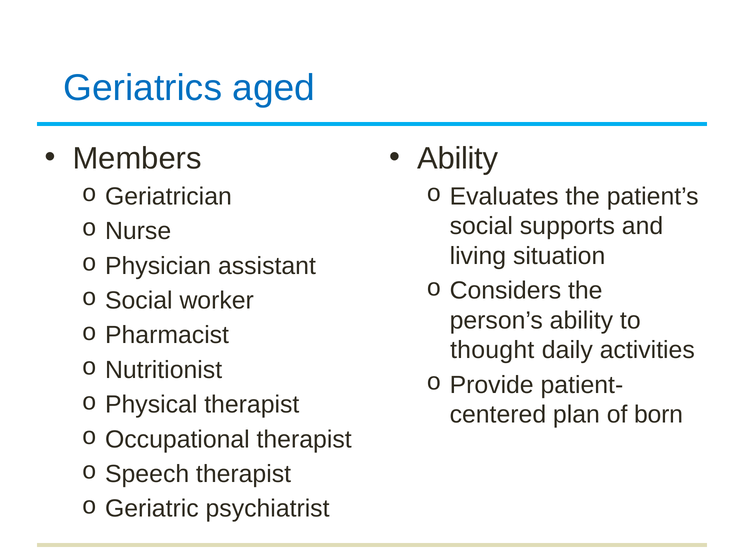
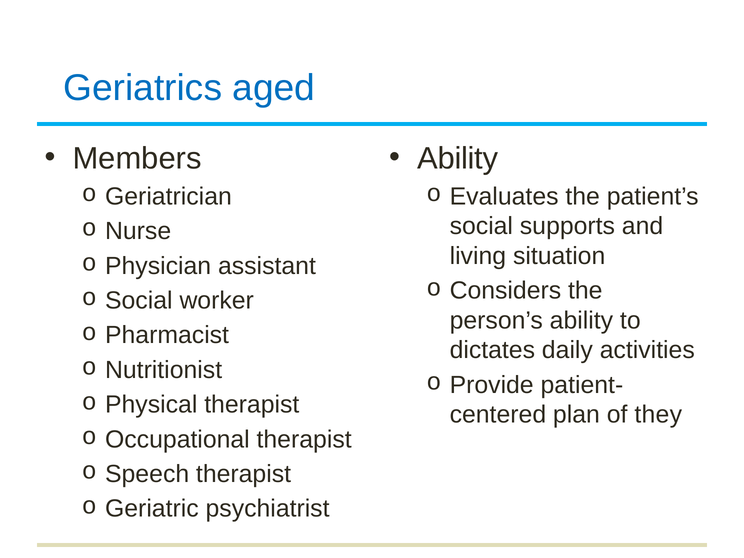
thought: thought -> dictates (492, 350)
born: born -> they (658, 415)
